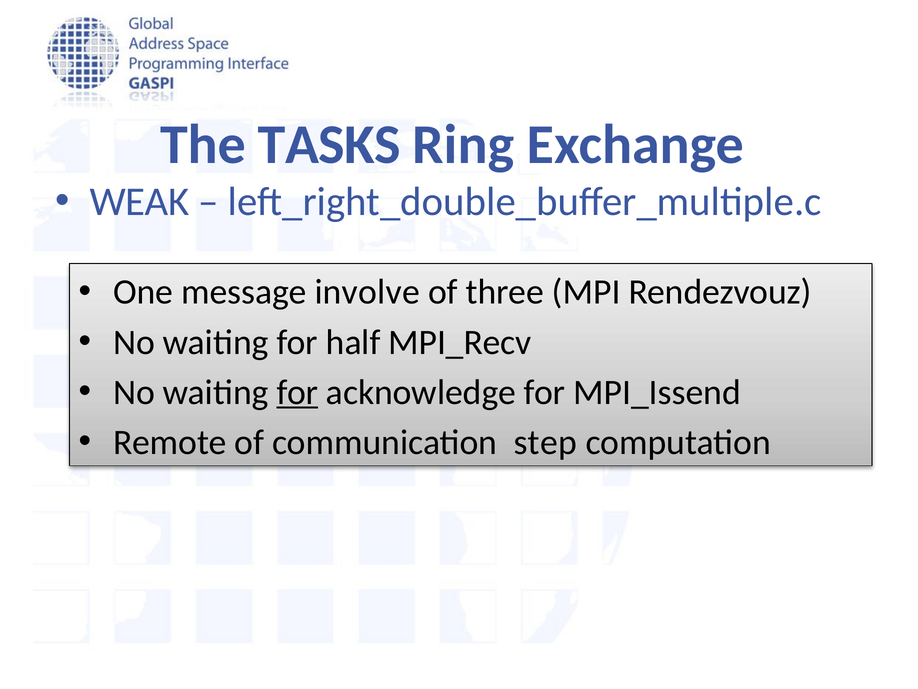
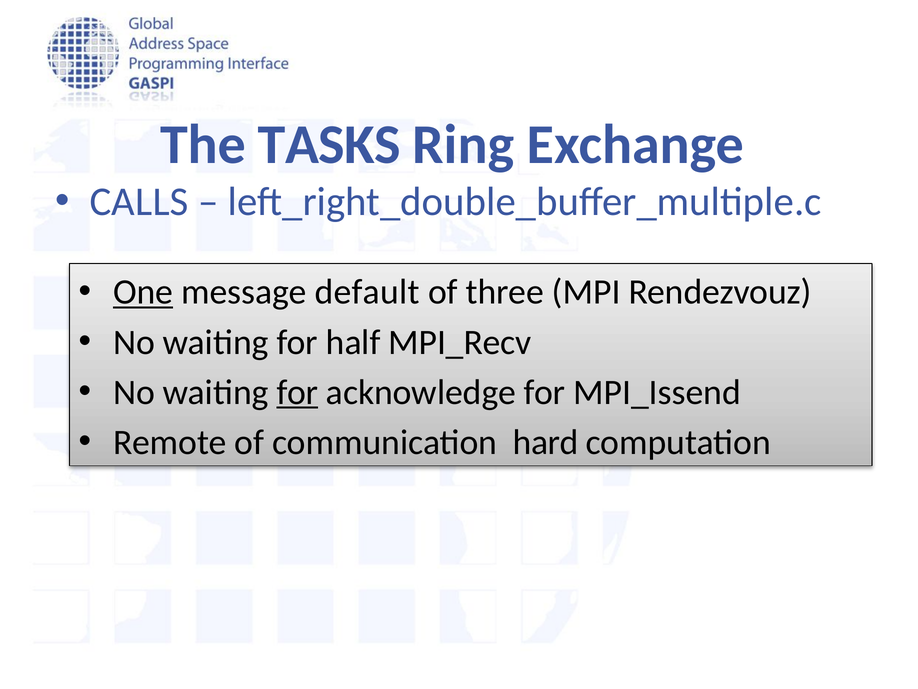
WEAK: WEAK -> CALLS (139, 202)
One underline: none -> present (143, 292)
involve: involve -> default (367, 292)
step: step -> hard (546, 442)
